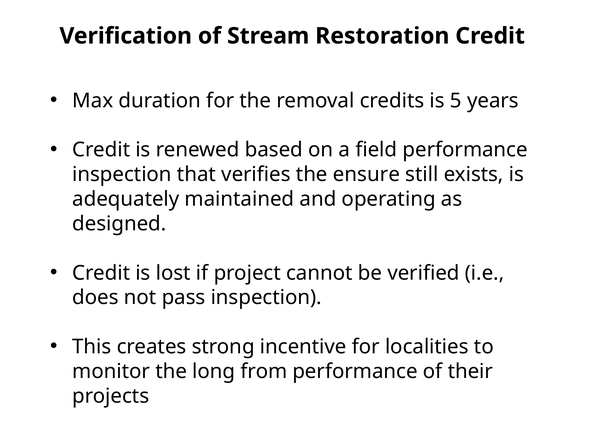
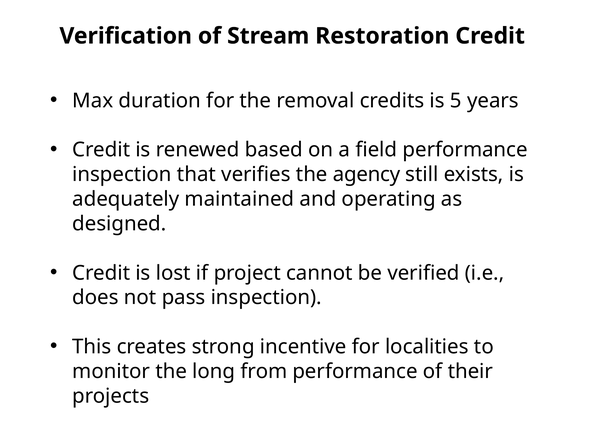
ensure: ensure -> agency (367, 175)
